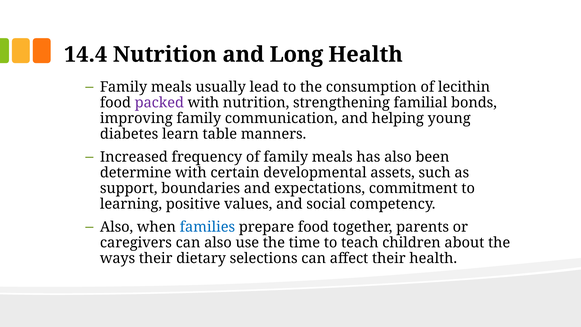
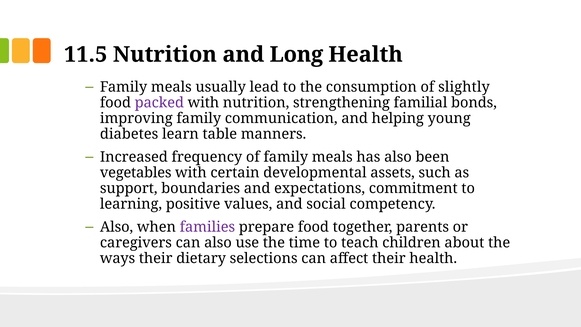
14.4: 14.4 -> 11.5 (86, 55)
lecithin: lecithin -> slightly (464, 87)
determine: determine -> vegetables (136, 173)
families colour: blue -> purple (207, 227)
